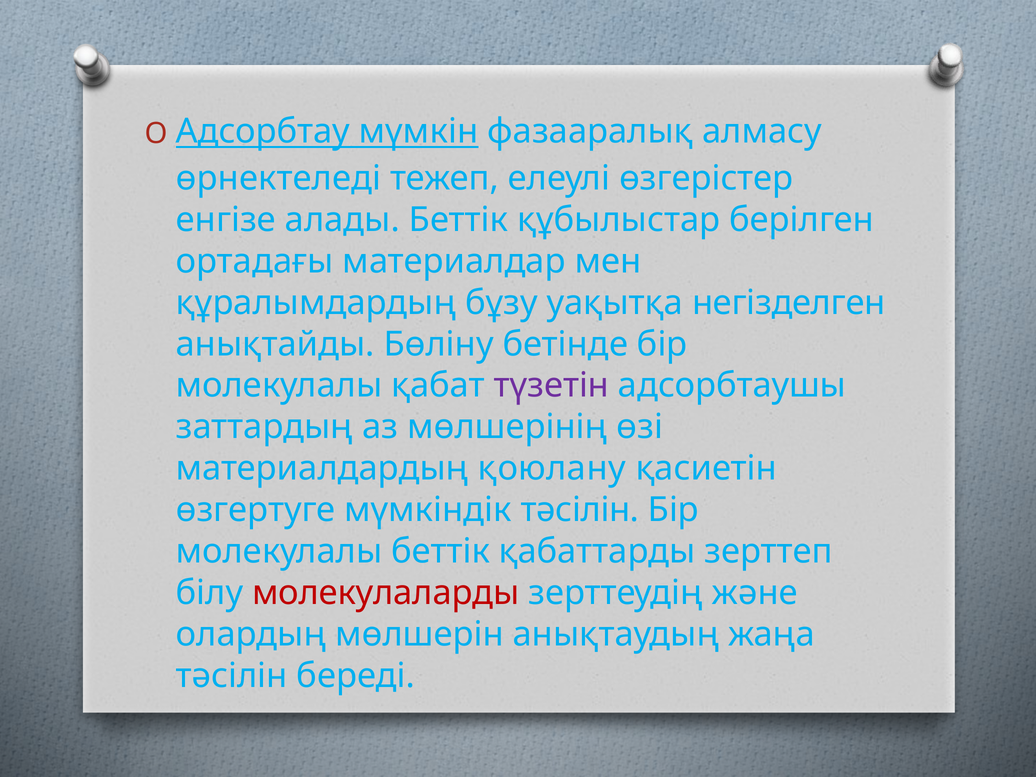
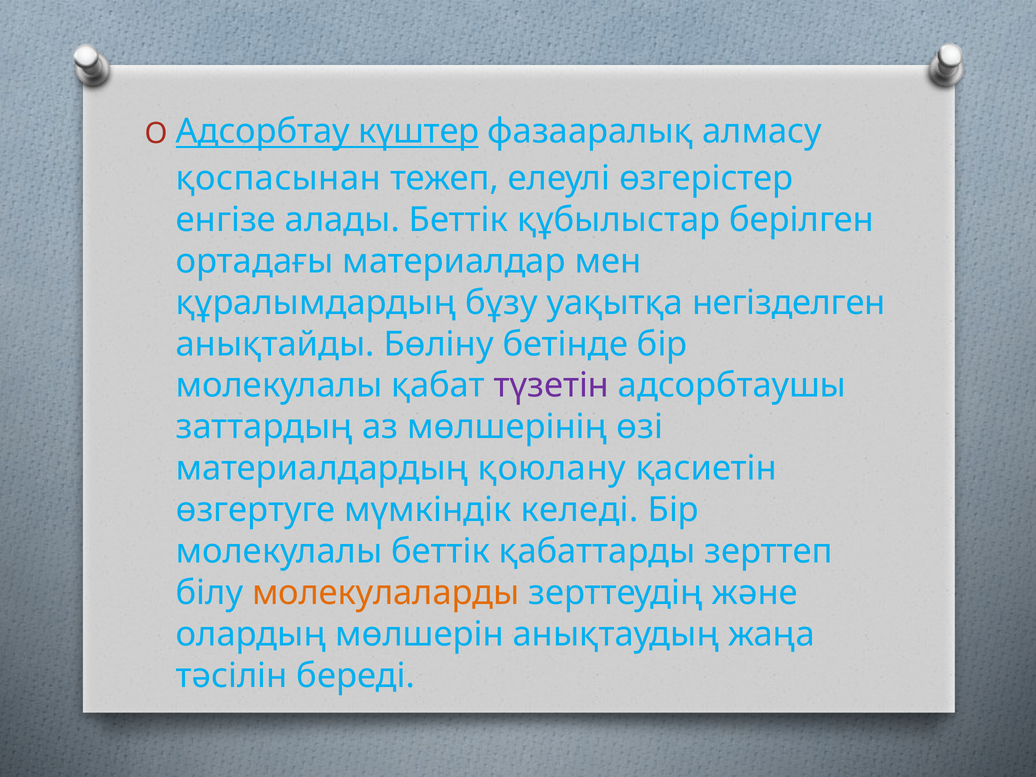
мүмкін: мүмкін -> күштер (419, 131)
өрнектеледі: өрнектеледі -> қоспасынан (278, 178)
мүмкіндік тәсілін: тәсілін -> келеді (580, 510)
молекулаларды colour: red -> orange (386, 593)
